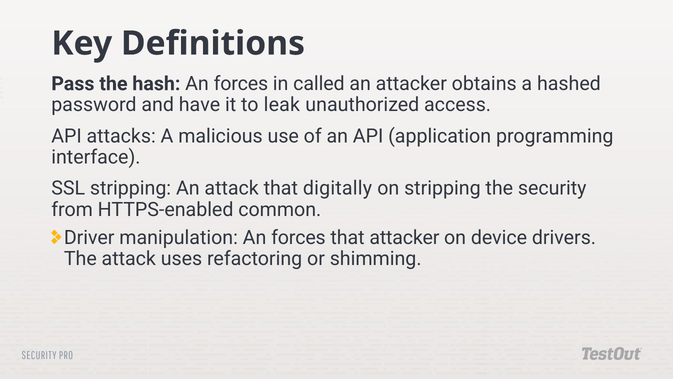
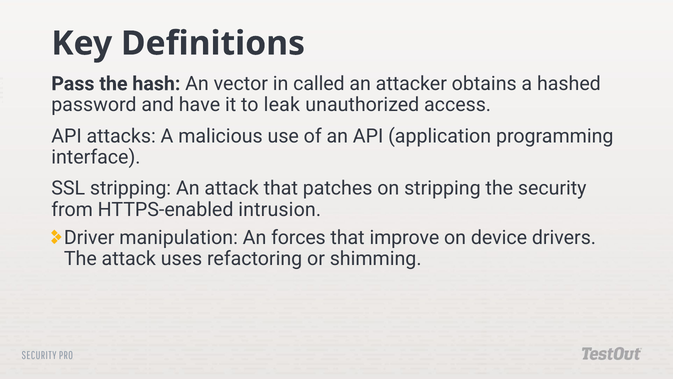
hash An forces: forces -> vector (241, 84)
digitally: digitally -> patches (338, 188)
common: common -> intrusion (280, 209)
that attacker: attacker -> improve (404, 238)
